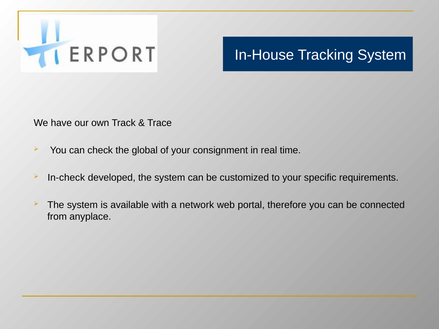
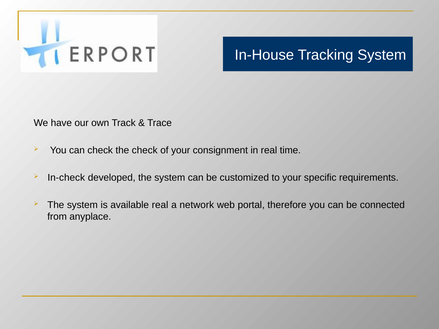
the global: global -> check (145, 151)
available with: with -> real (160, 205)
